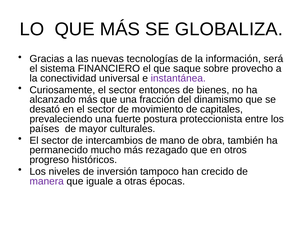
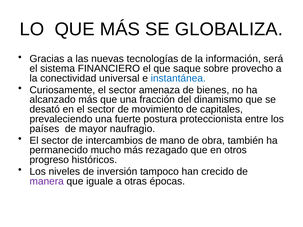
instantánea colour: purple -> blue (178, 78)
entonces: entonces -> amenaza (159, 90)
culturales: culturales -> naufragio (132, 129)
